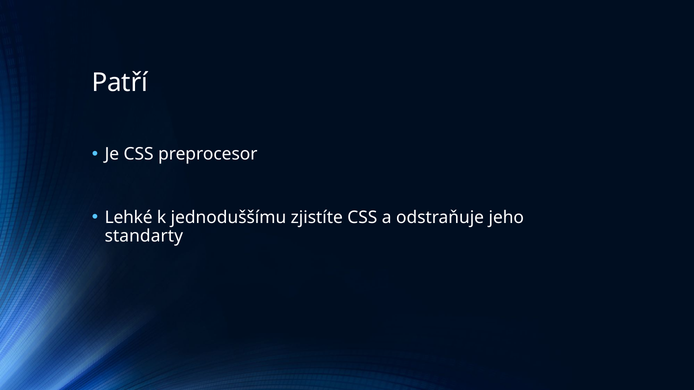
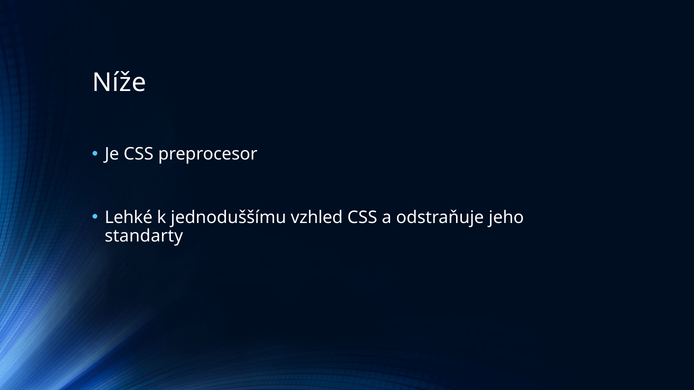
Patří: Patří -> Níže (119, 83)
zjistíte: zjistíte -> vzhled (317, 218)
